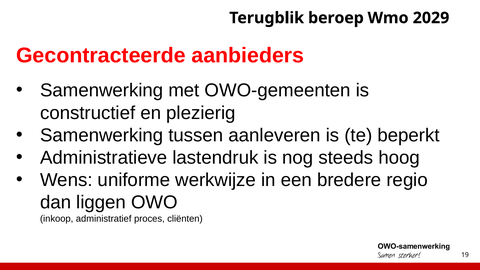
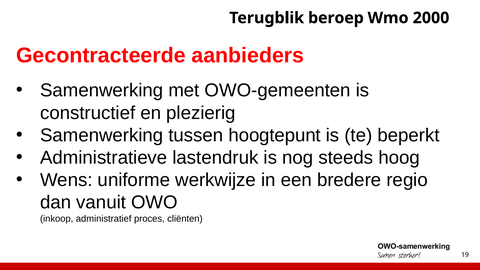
2029: 2029 -> 2000 (431, 18)
aanleveren: aanleveren -> hoogtepunt (275, 135)
liggen: liggen -> vanuit (101, 203)
